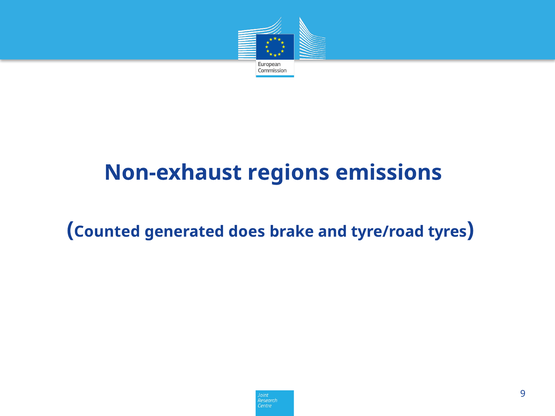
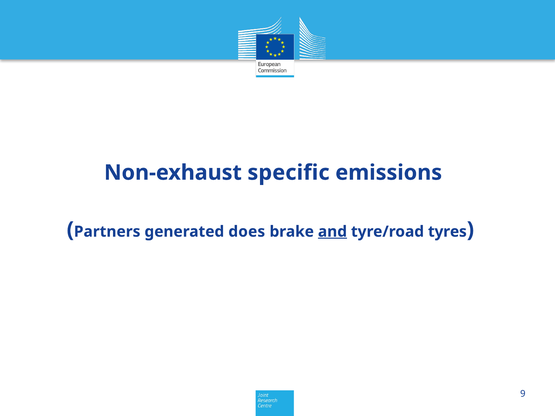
regions: regions -> specific (289, 173)
Counted: Counted -> Partners (107, 232)
and underline: none -> present (332, 232)
